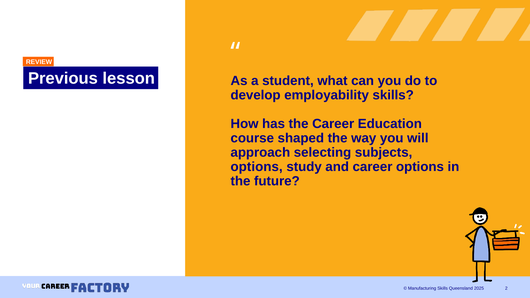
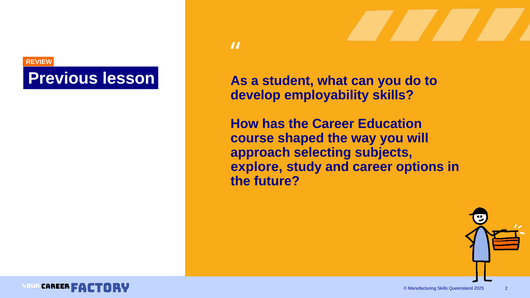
options: options -> explore (257, 167)
